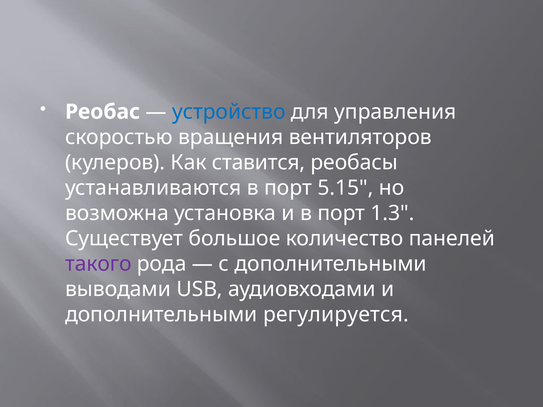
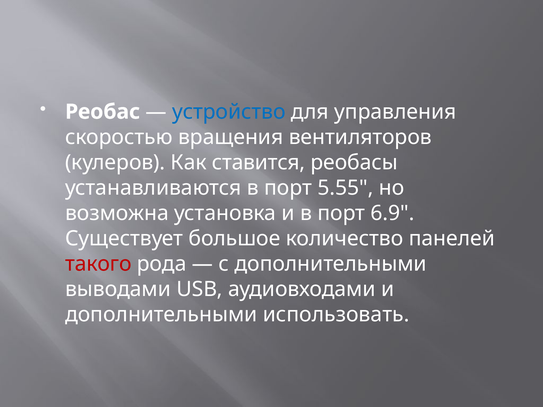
5.15: 5.15 -> 5.55 (345, 188)
1.3: 1.3 -> 6.9 (393, 213)
такого colour: purple -> red (98, 264)
регулируется: регулируется -> использовать (336, 315)
